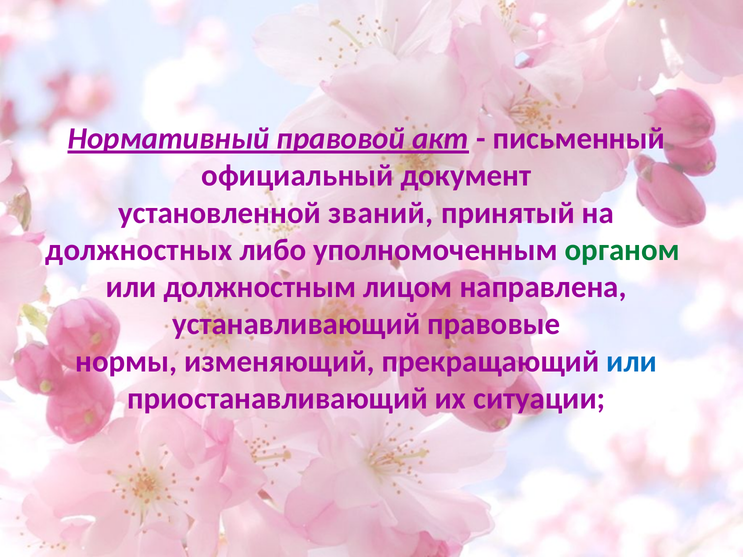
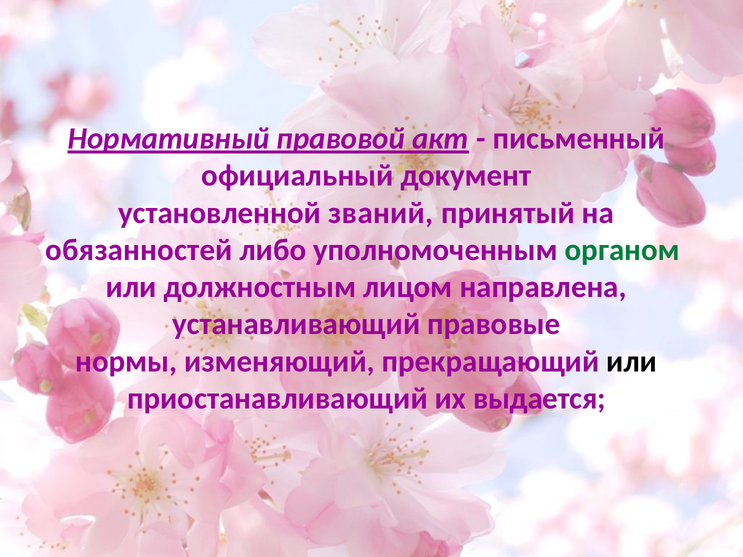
должностных: должностных -> обязанностей (139, 250)
или colour: blue -> black (632, 362)
ситуации: ситуации -> выдается (539, 399)
